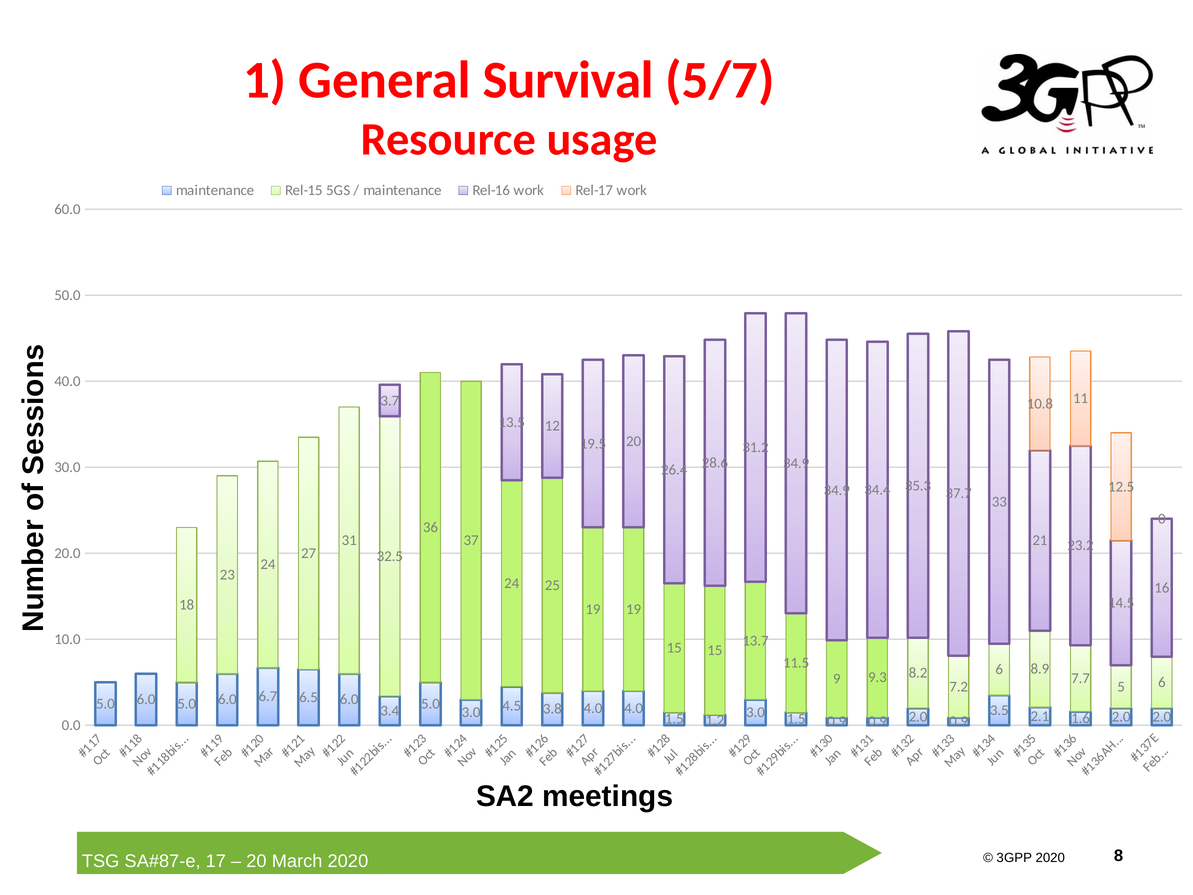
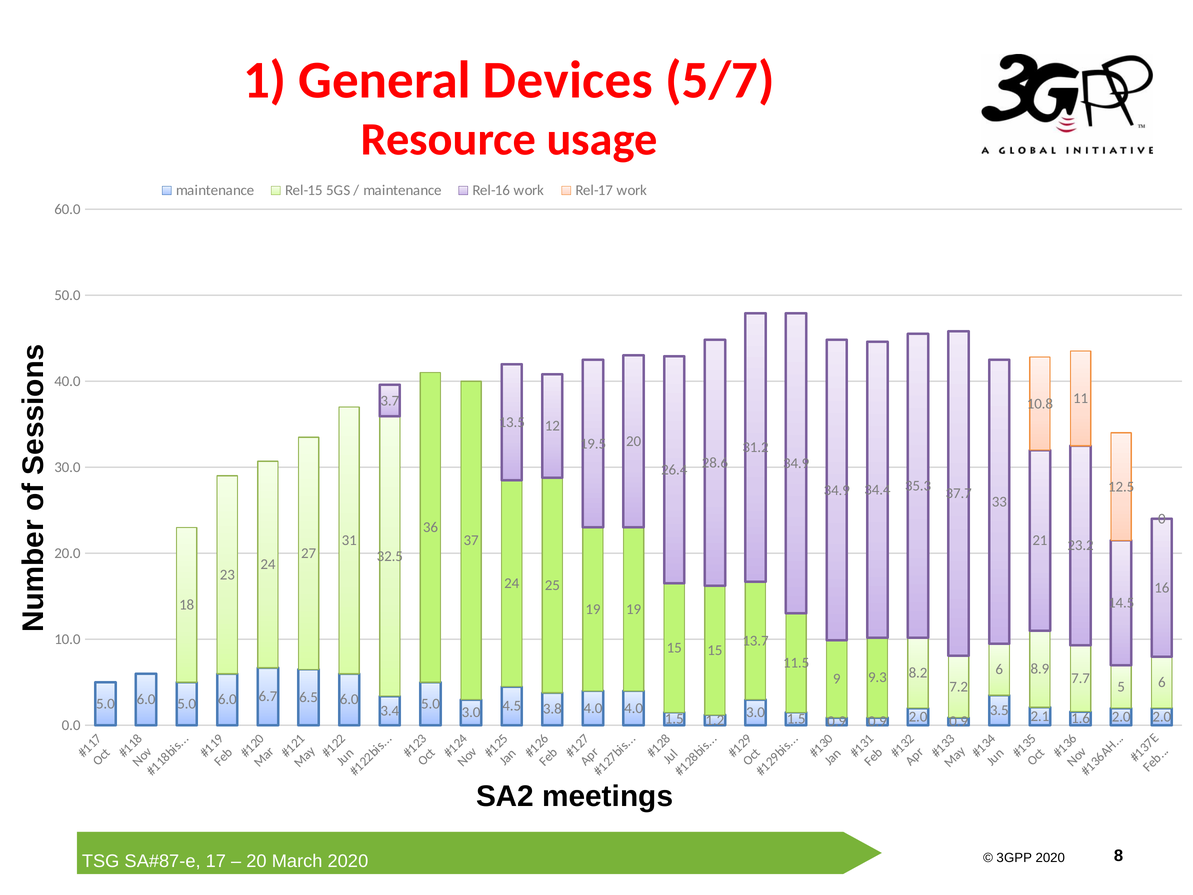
Survival: Survival -> Devices (568, 80)
